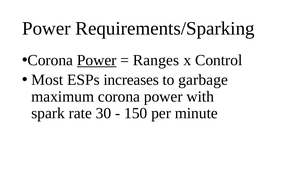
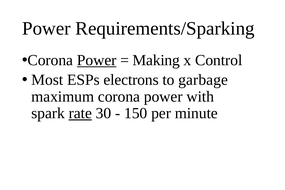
Ranges: Ranges -> Making (156, 60)
increases: increases -> electrons (131, 80)
rate underline: none -> present (80, 113)
